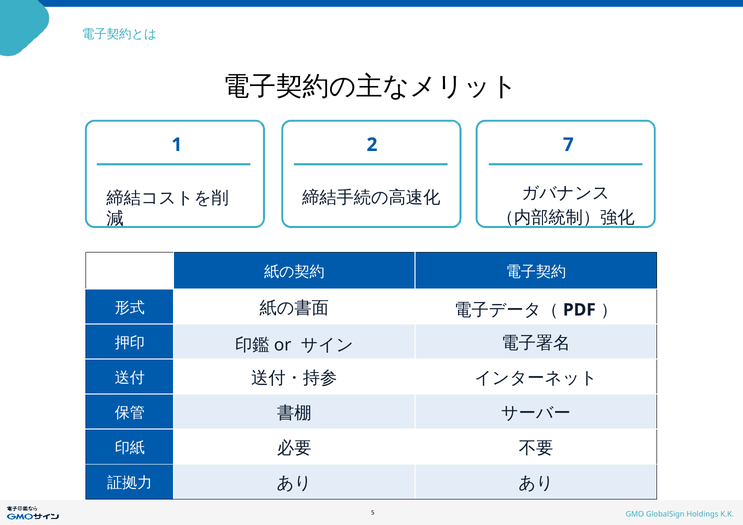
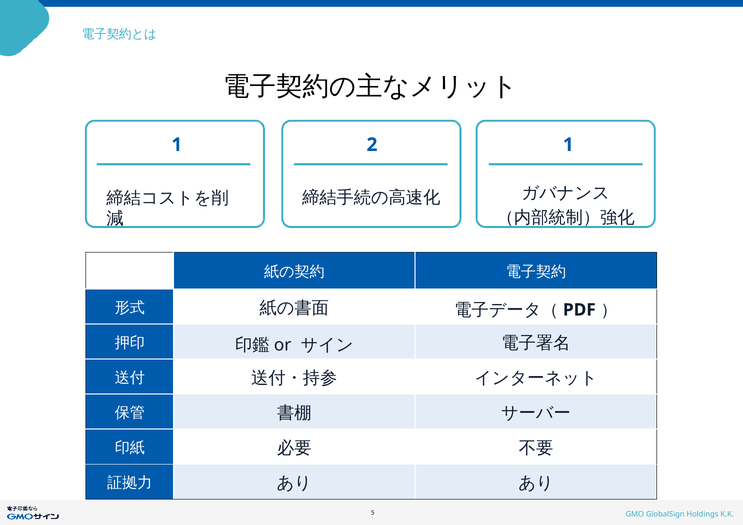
7: 7 -> 1 (568, 145)
